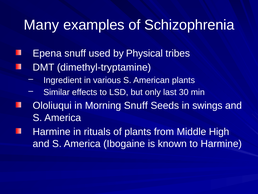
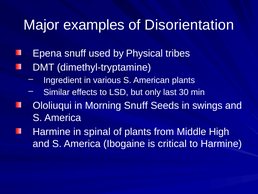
Many: Many -> Major (41, 25)
Schizophrenia: Schizophrenia -> Disorientation (189, 25)
rituals: rituals -> spinal (97, 131)
known: known -> critical (172, 144)
